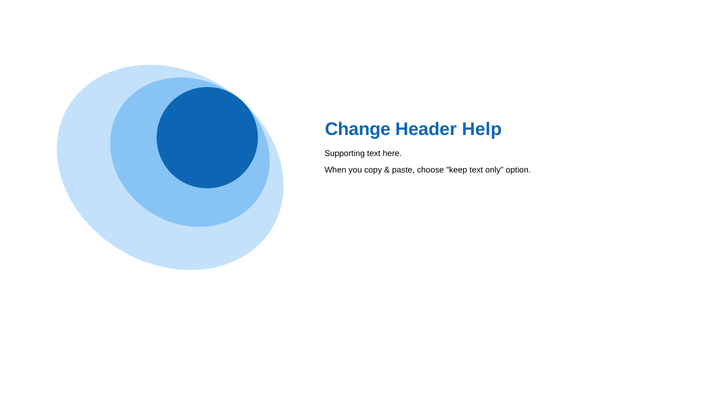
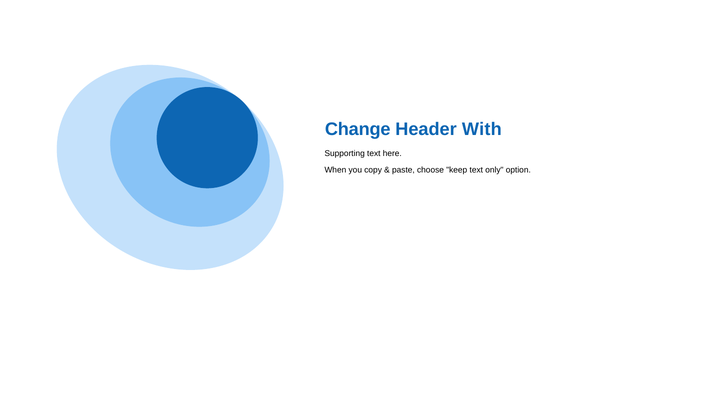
Help: Help -> With (482, 129)
